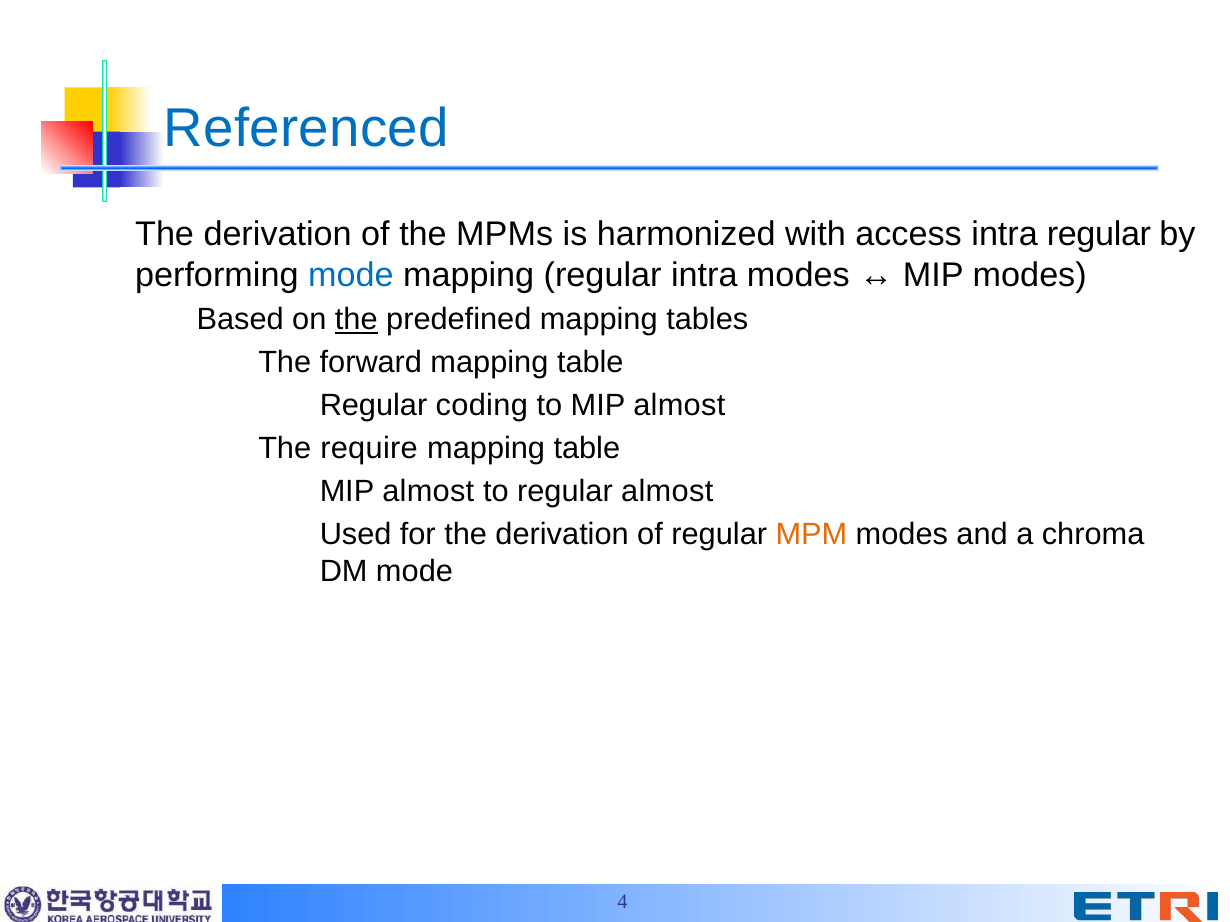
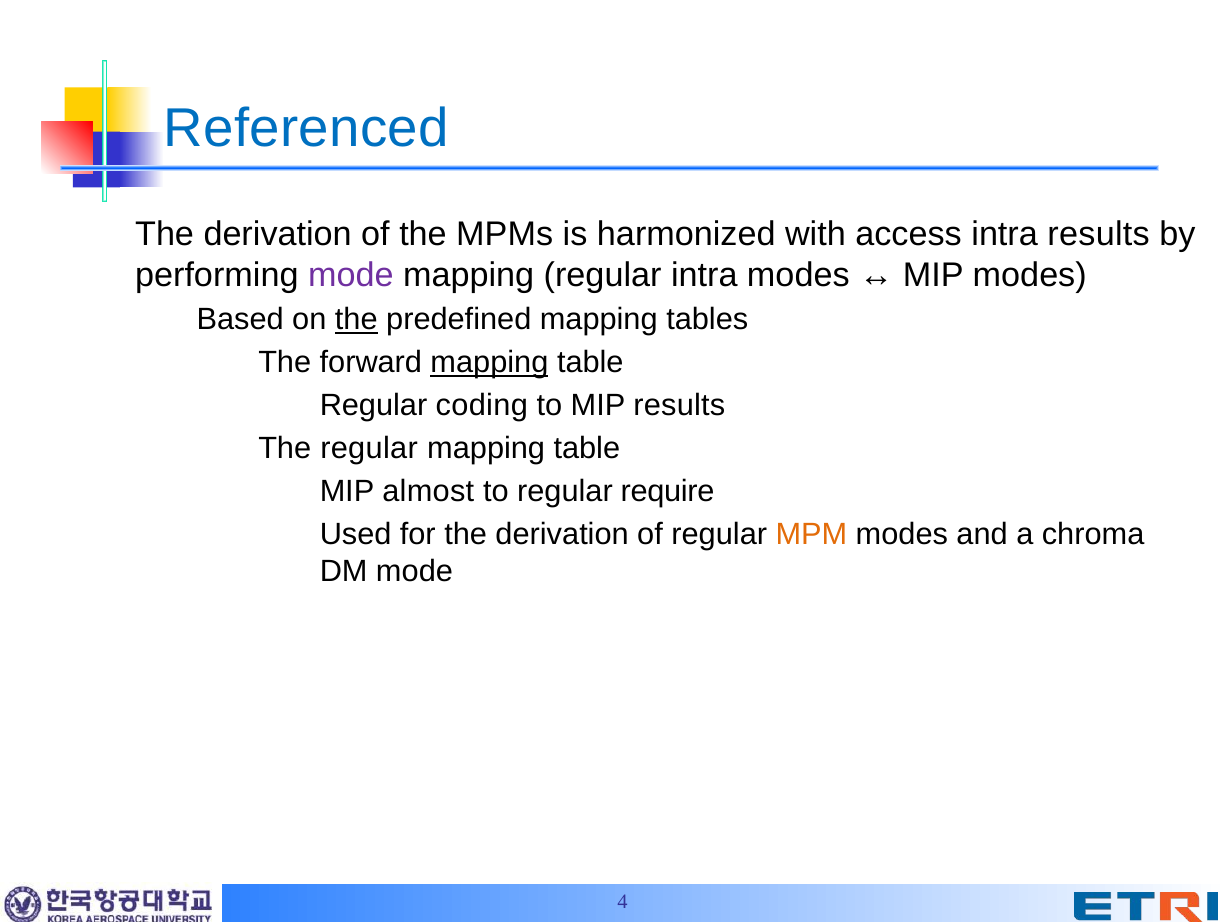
intra regular: regular -> results (1099, 234)
mode colour: blue -> purple (351, 275)
mapping underline: none -> present (489, 363)
to MIP almost: almost -> results (679, 406)
The require: require -> regular (369, 449)
regular almost: almost -> require (668, 492)
